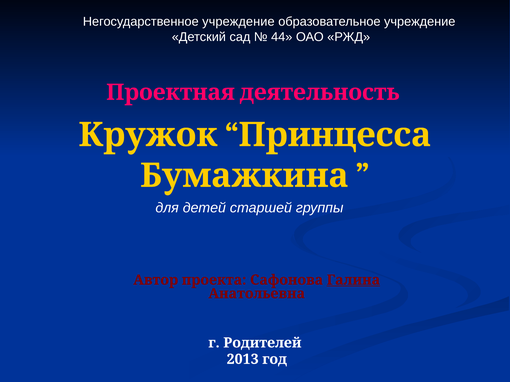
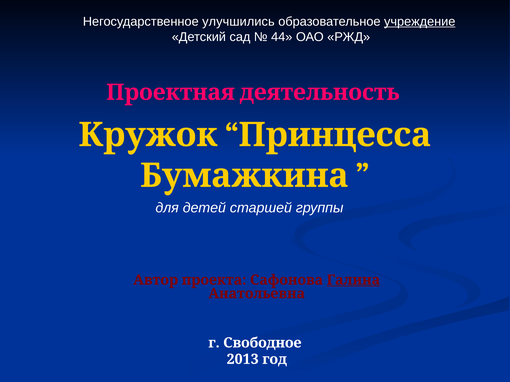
Негосударственное учреждение: учреждение -> улучшились (238, 22)
учреждение underline: none -> present (420, 22)
Родителей: Родителей -> Свободное (262, 343)
